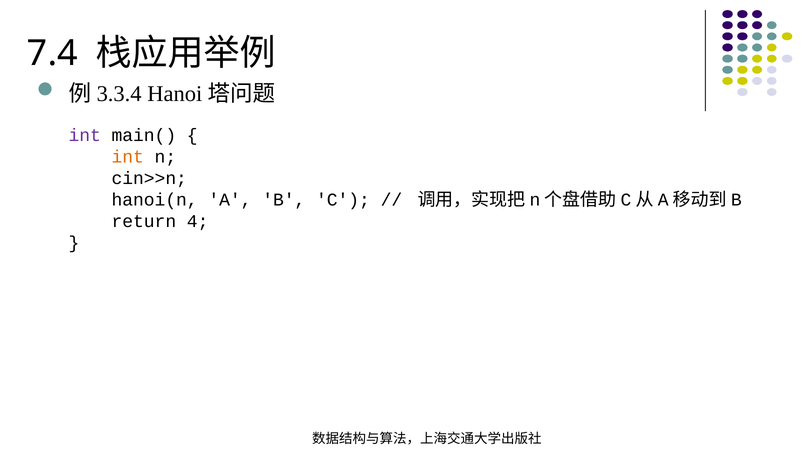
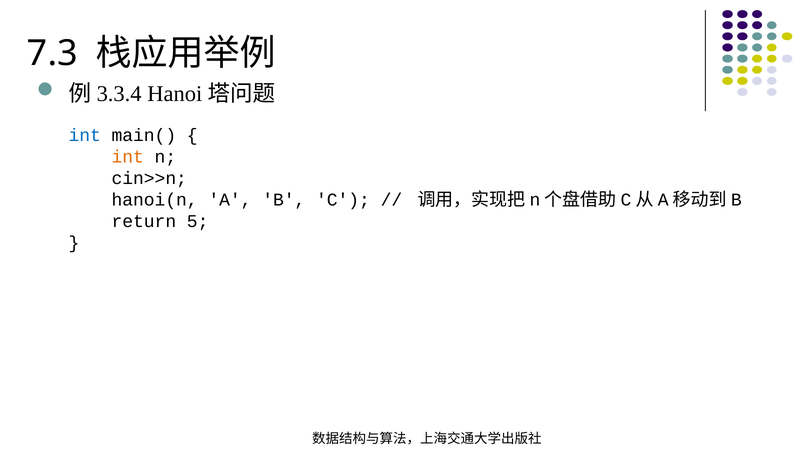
7.4: 7.4 -> 7.3 (52, 53)
int colour: purple -> blue (85, 135)
4: 4 -> 5 (198, 222)
